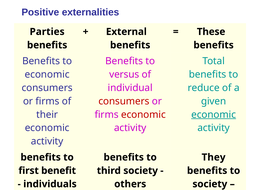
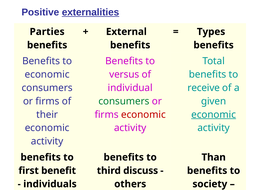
externalities underline: none -> present (91, 12)
These: These -> Types (211, 32)
reduce: reduce -> receive (204, 88)
consumers colour: red -> green (124, 101)
They: They -> Than (214, 157)
third society: society -> discuss (141, 170)
